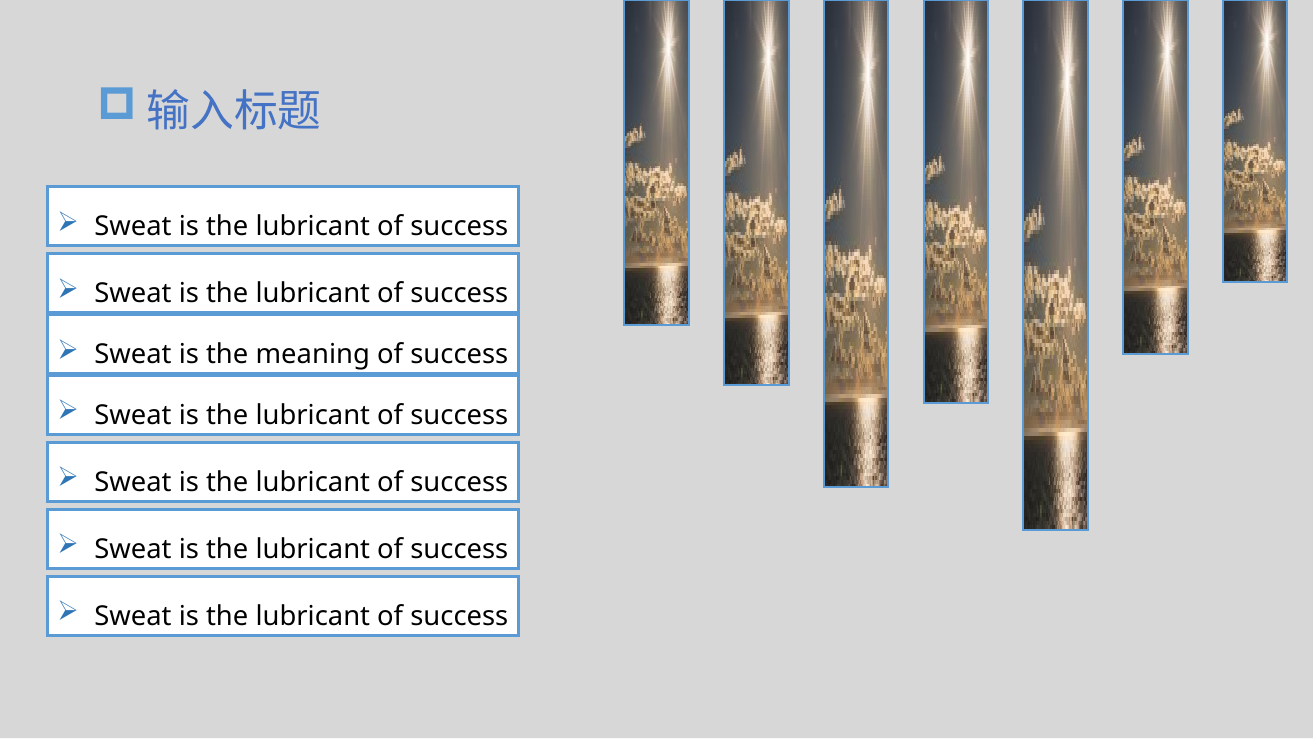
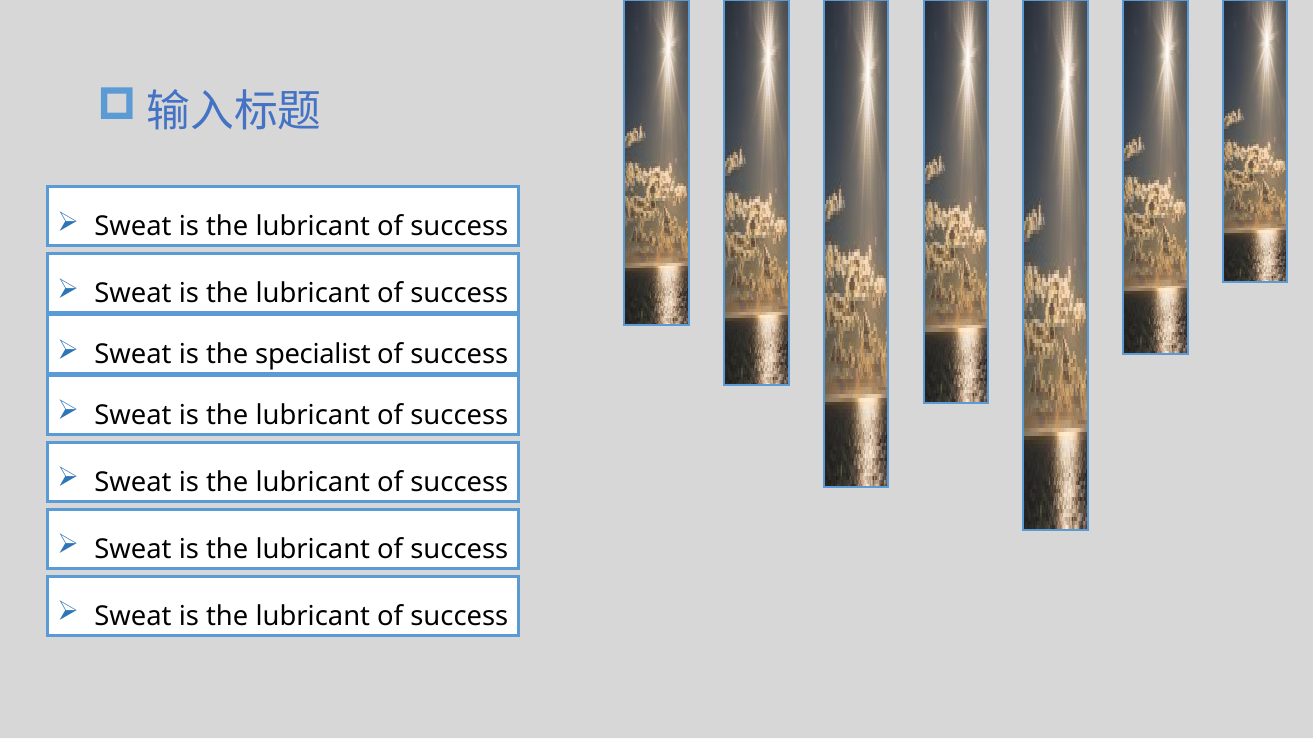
meaning: meaning -> specialist (313, 354)
